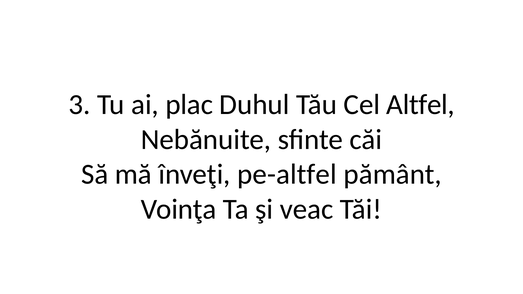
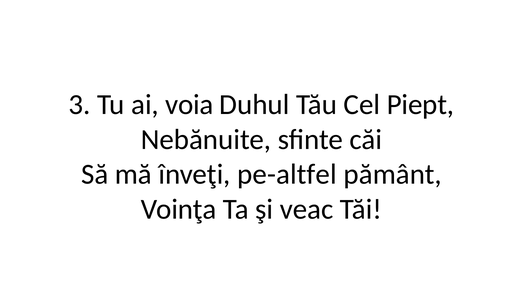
plac: plac -> voia (189, 105)
Altfel: Altfel -> Piept (420, 105)
